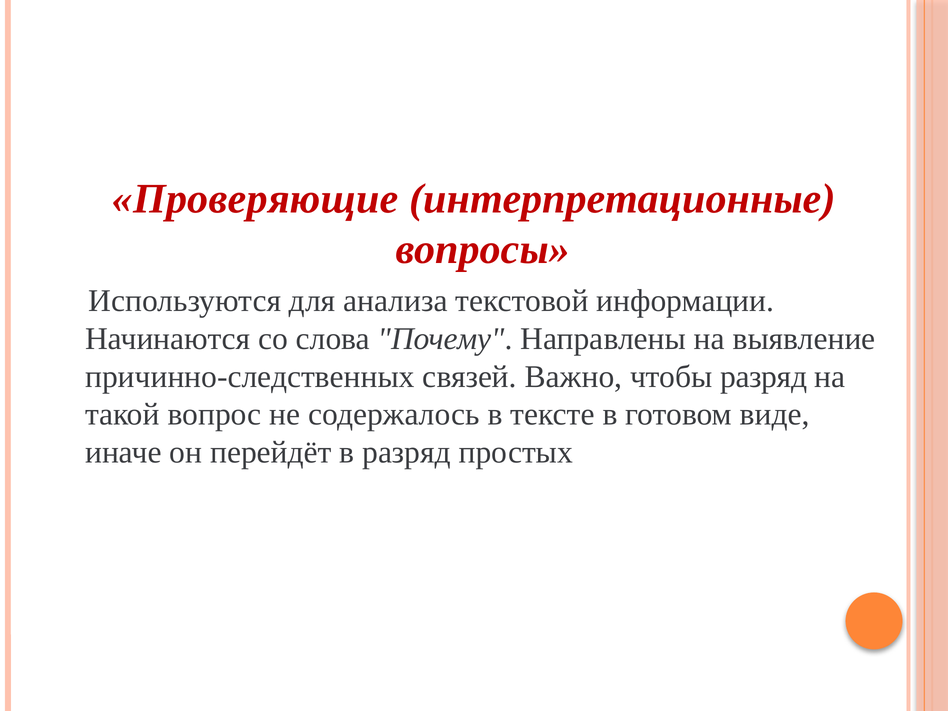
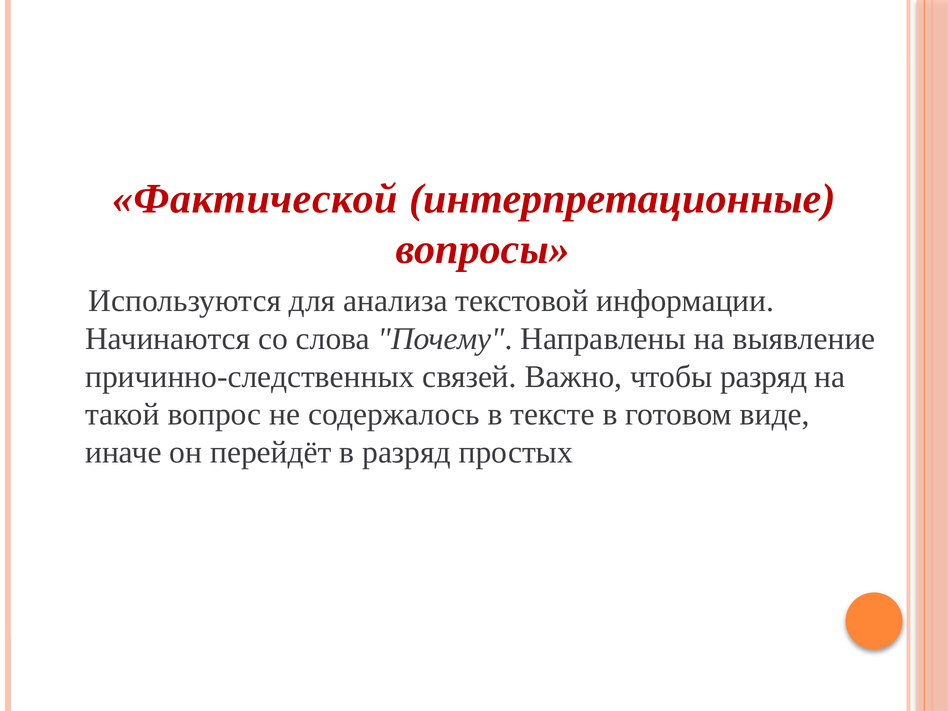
Проверяющие: Проверяющие -> Фактической (255, 199)
